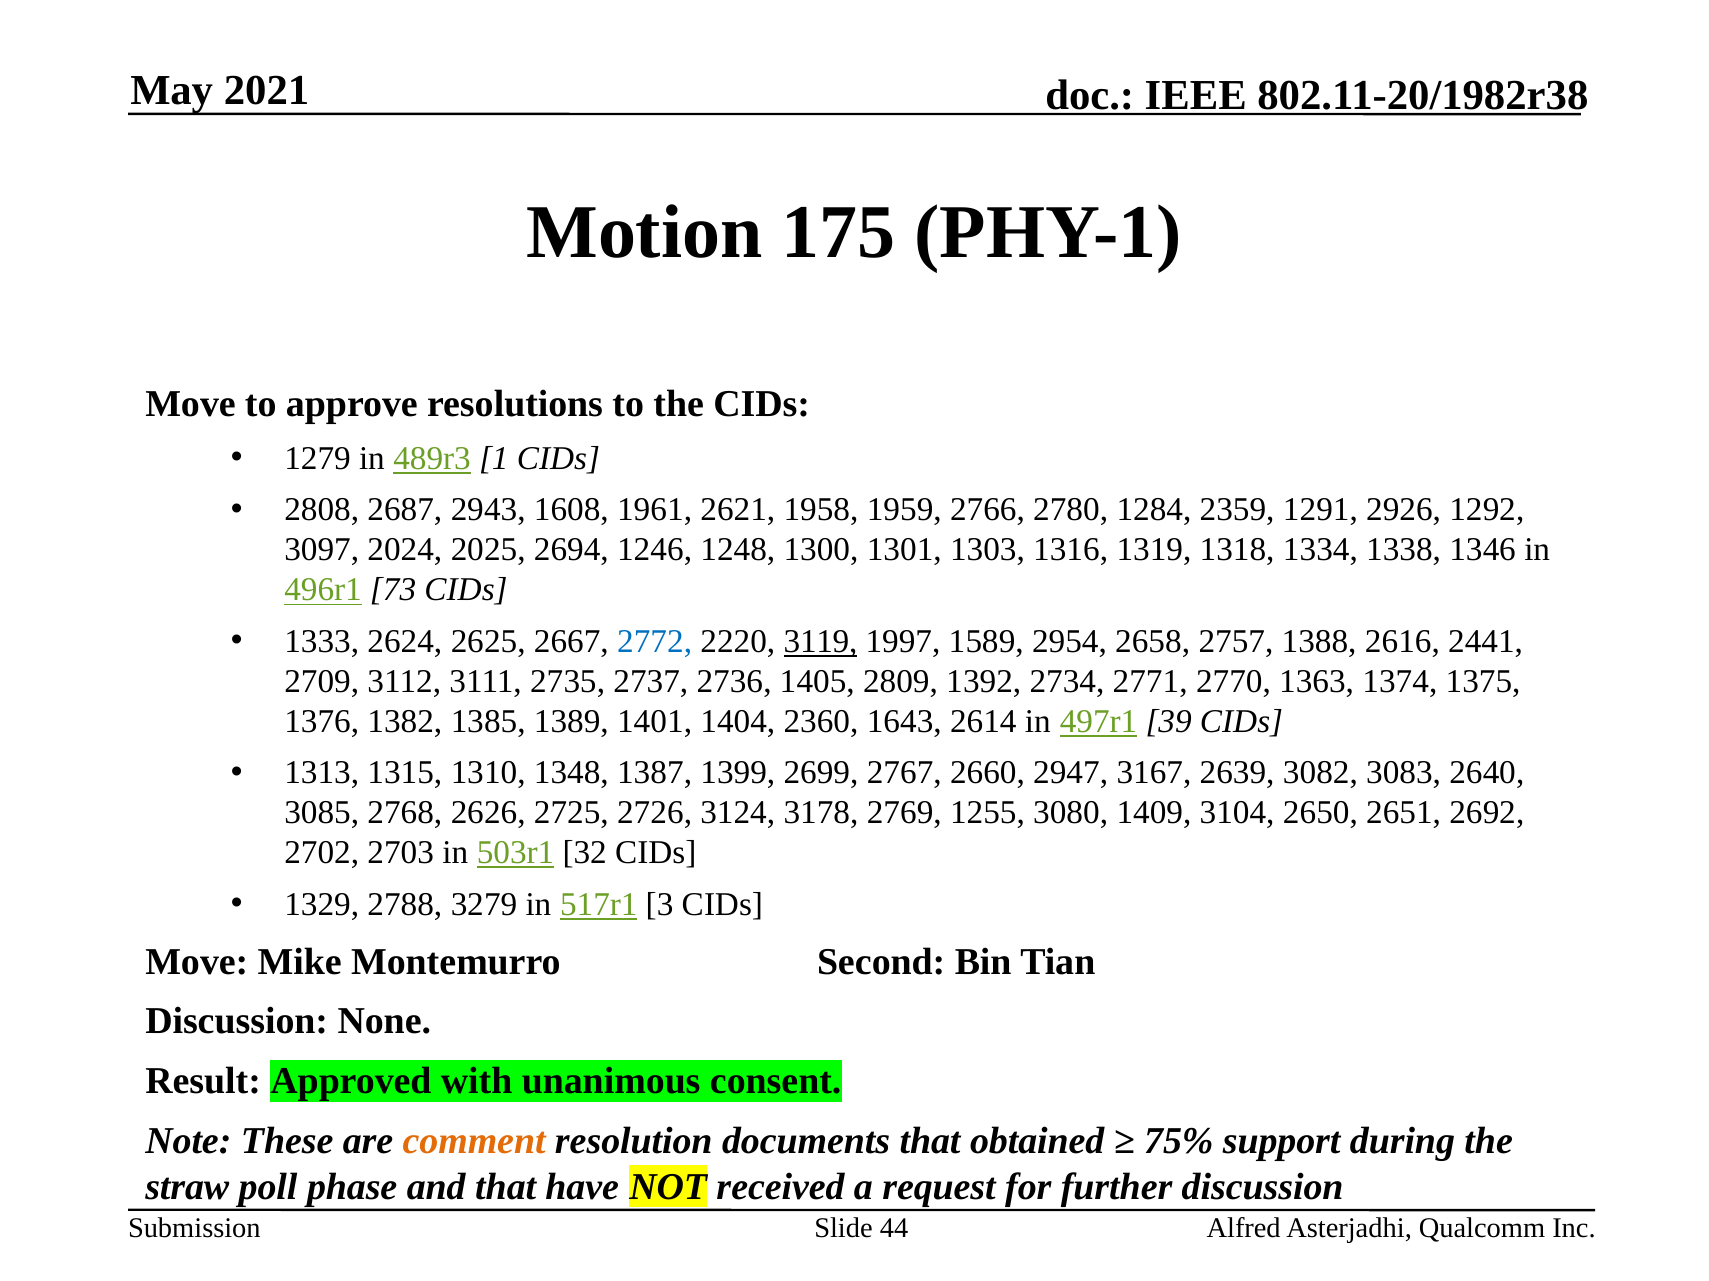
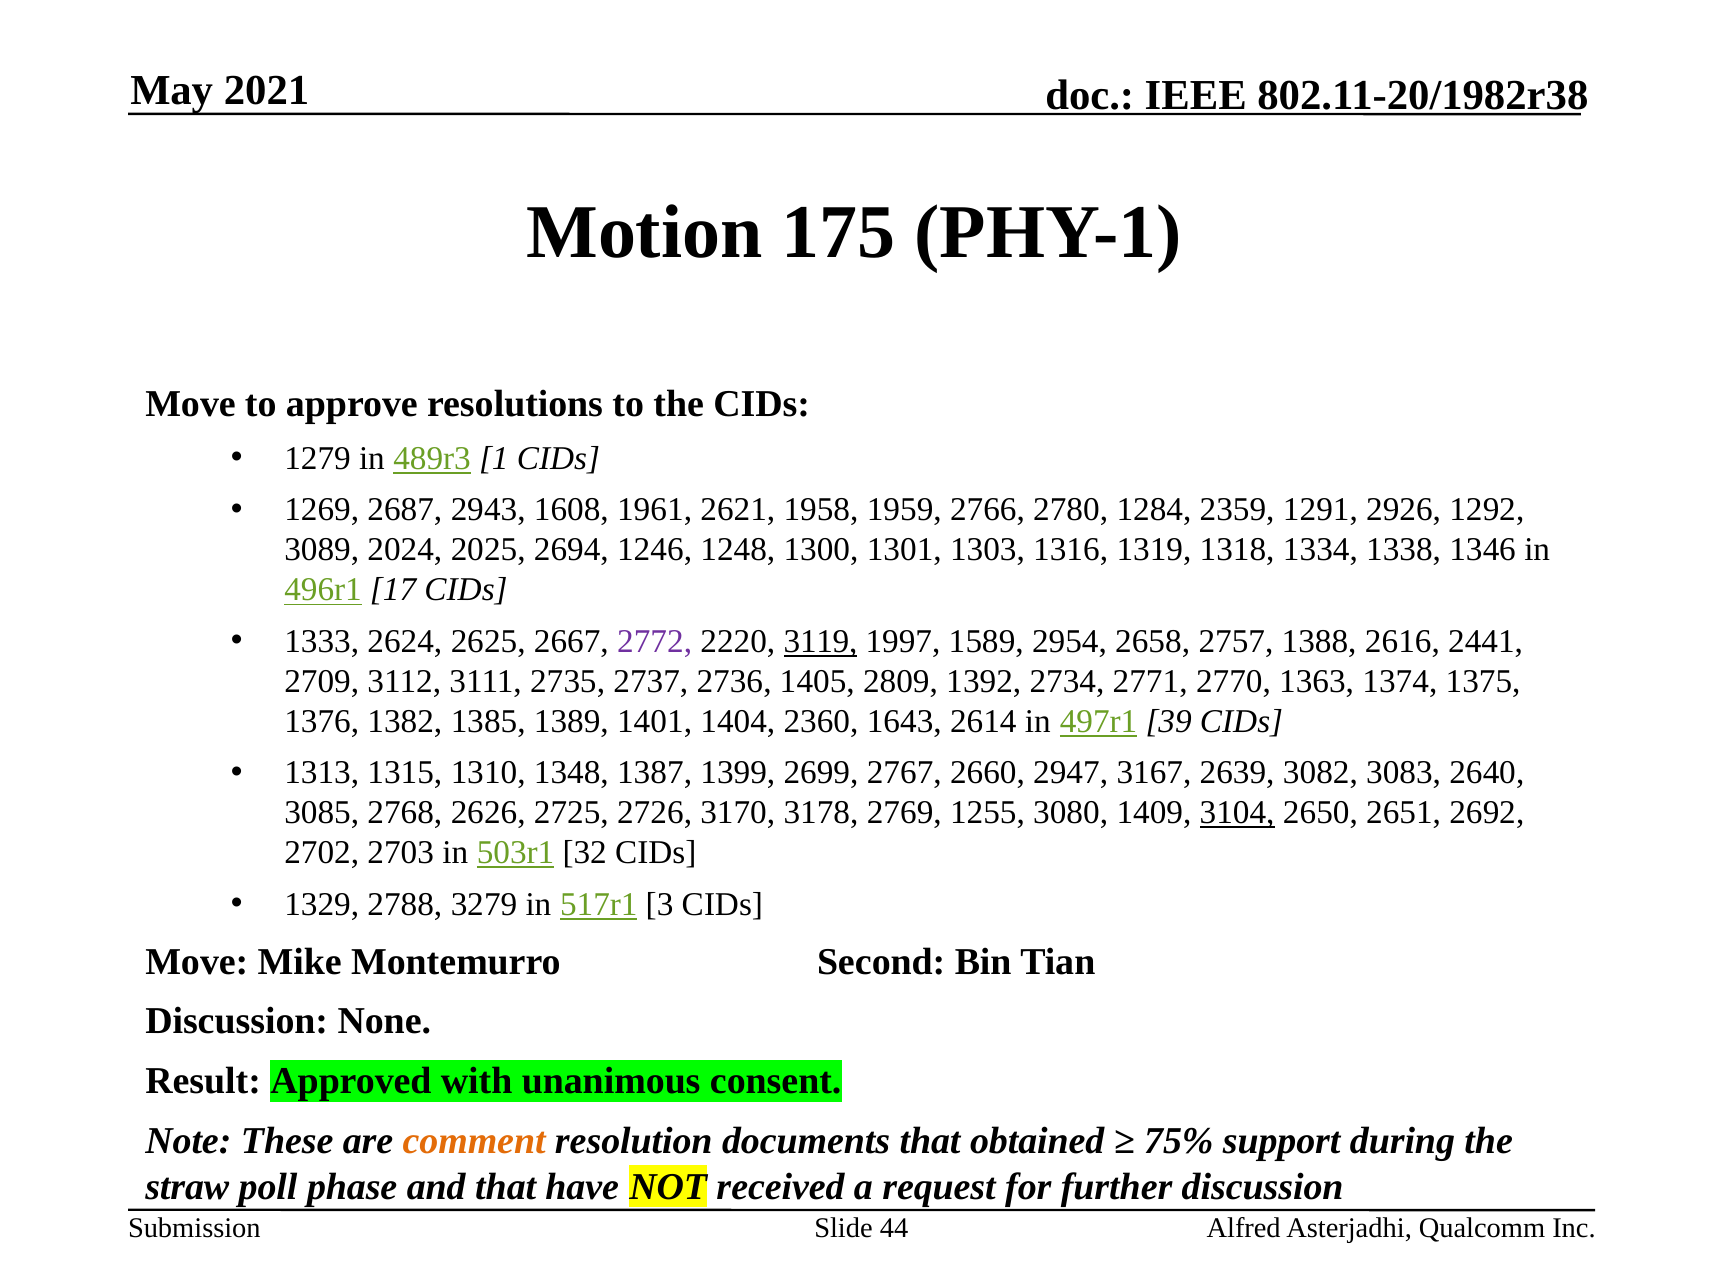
2808: 2808 -> 1269 (322, 510)
3097: 3097 -> 3089 (322, 550)
73: 73 -> 17 (393, 590)
2772 colour: blue -> purple (655, 642)
3124: 3124 -> 3170 (738, 813)
3104 underline: none -> present (1237, 813)
